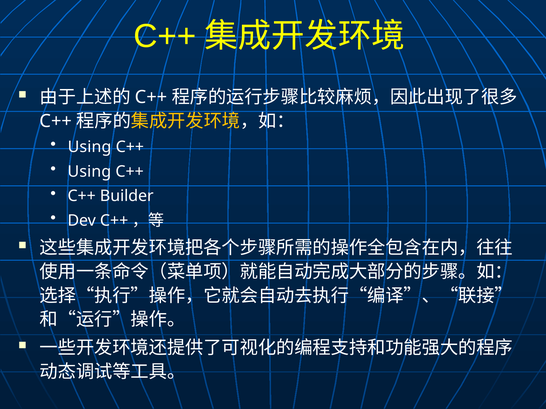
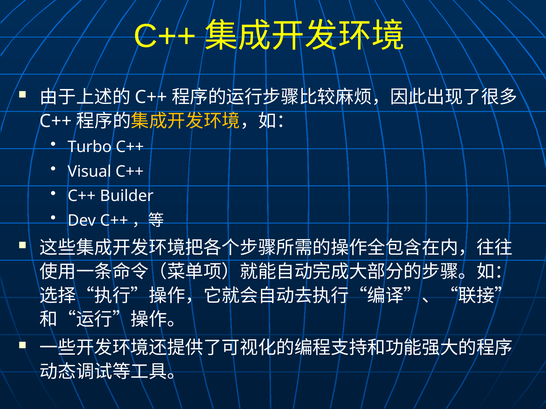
Using: Using -> Turbo (90, 147)
Using: Using -> Visual (89, 172)
